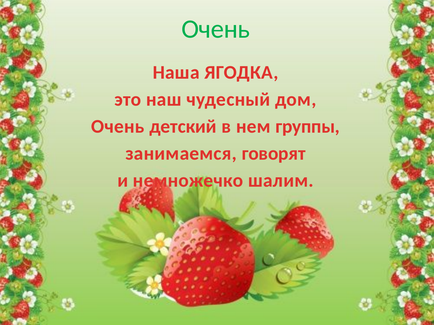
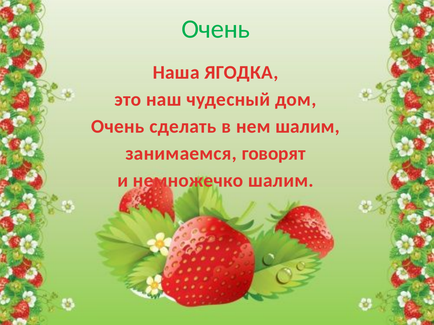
детский: детский -> сделать (183, 127)
нем группы: группы -> шалим (308, 127)
